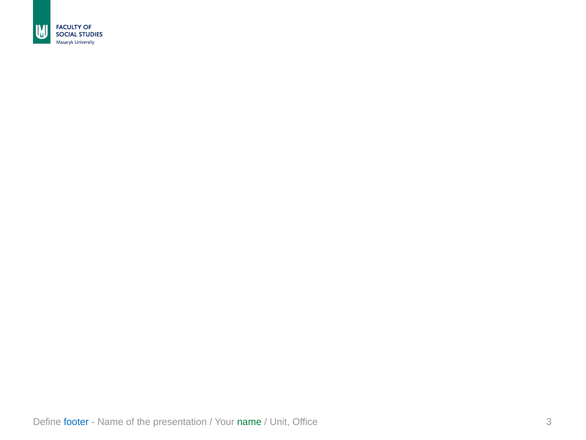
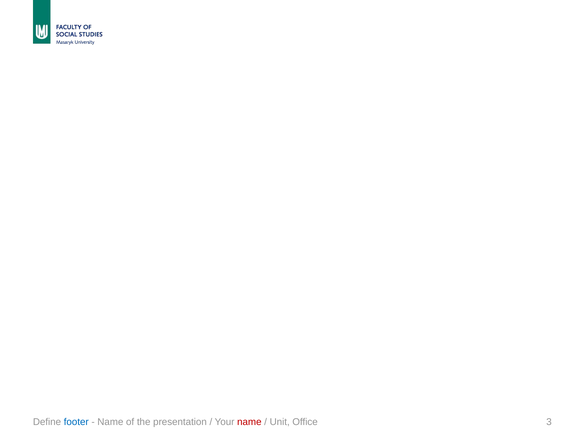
name colour: green -> red (249, 422)
